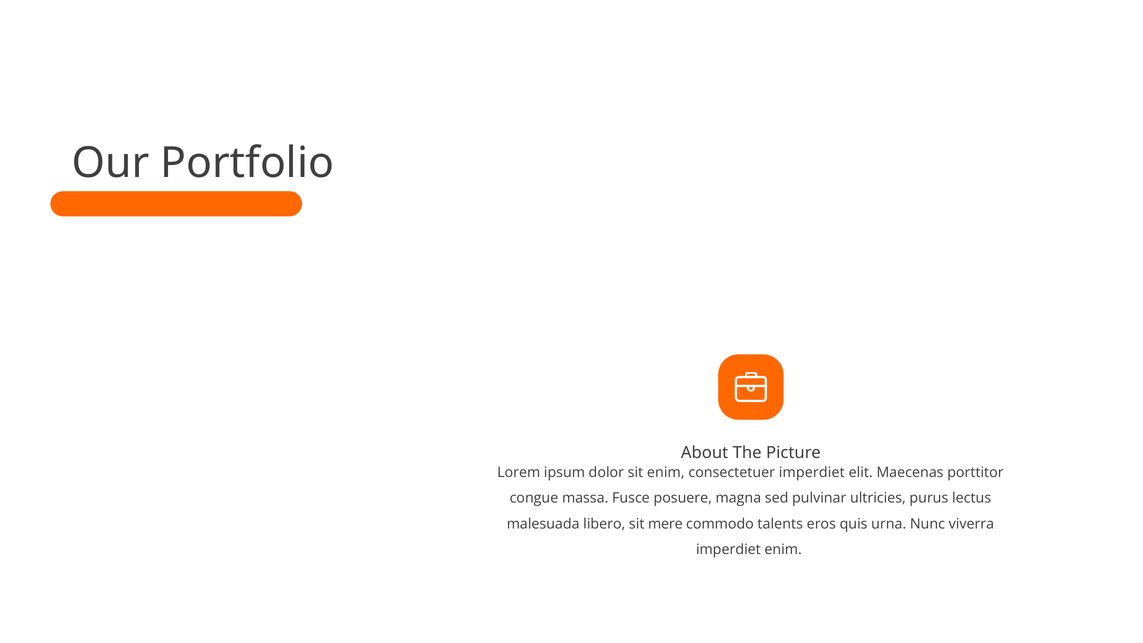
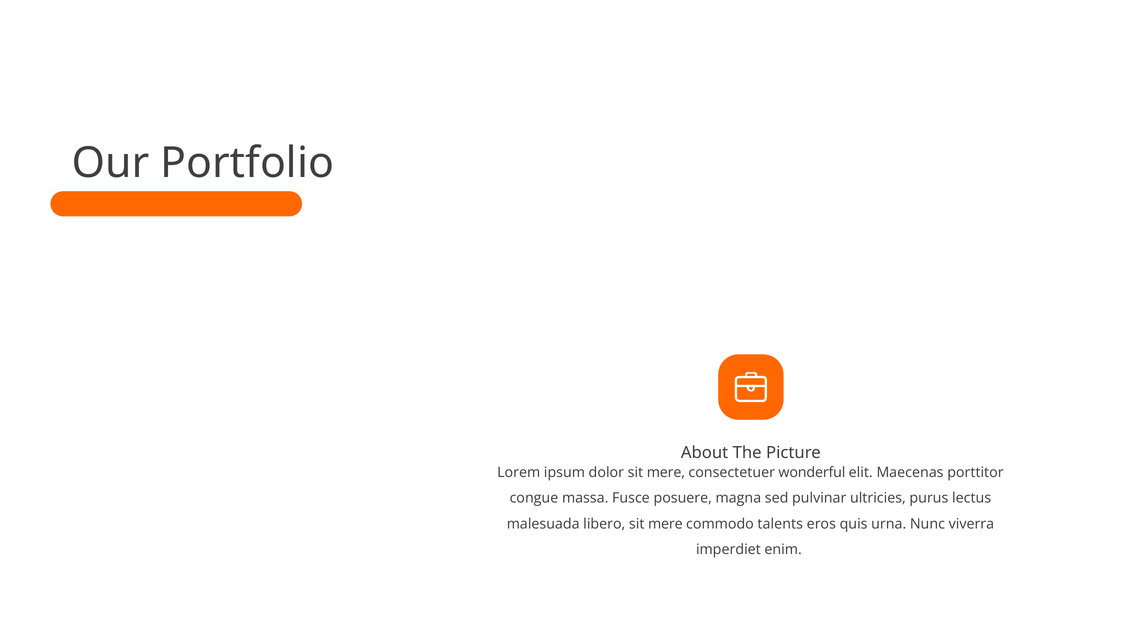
dolor sit enim: enim -> mere (666, 472)
consectetuer imperdiet: imperdiet -> wonderful (812, 472)
